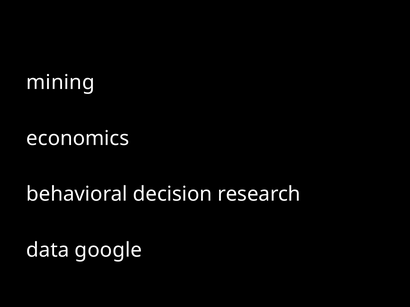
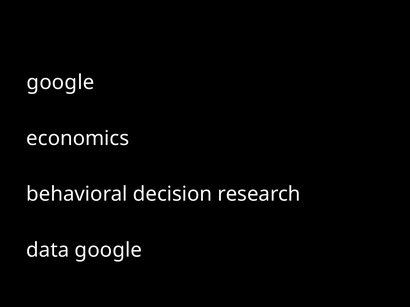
mining: mining -> google (60, 83)
